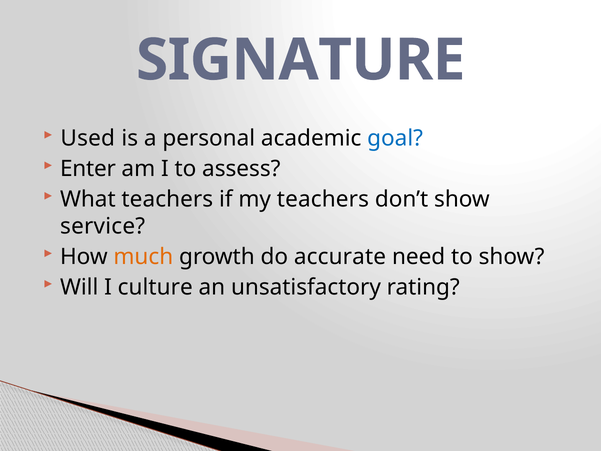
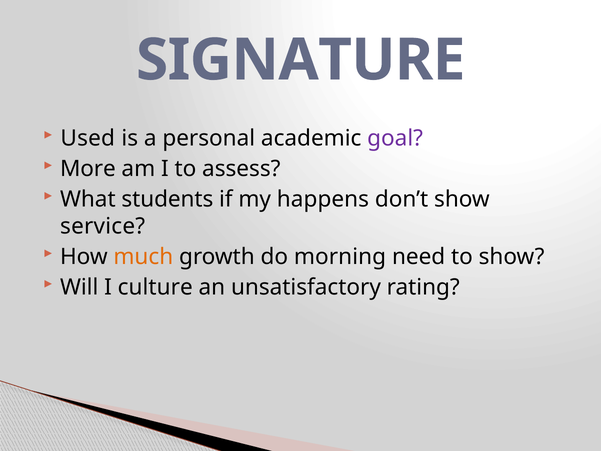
goal colour: blue -> purple (395, 138)
Enter: Enter -> More (88, 169)
What teachers: teachers -> students (167, 199)
my teachers: teachers -> happens (323, 199)
accurate: accurate -> morning (340, 257)
